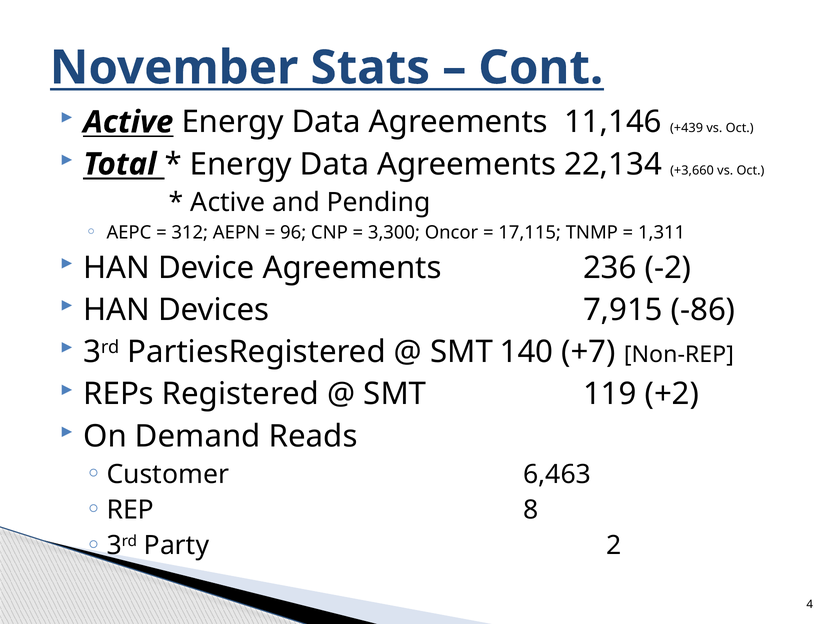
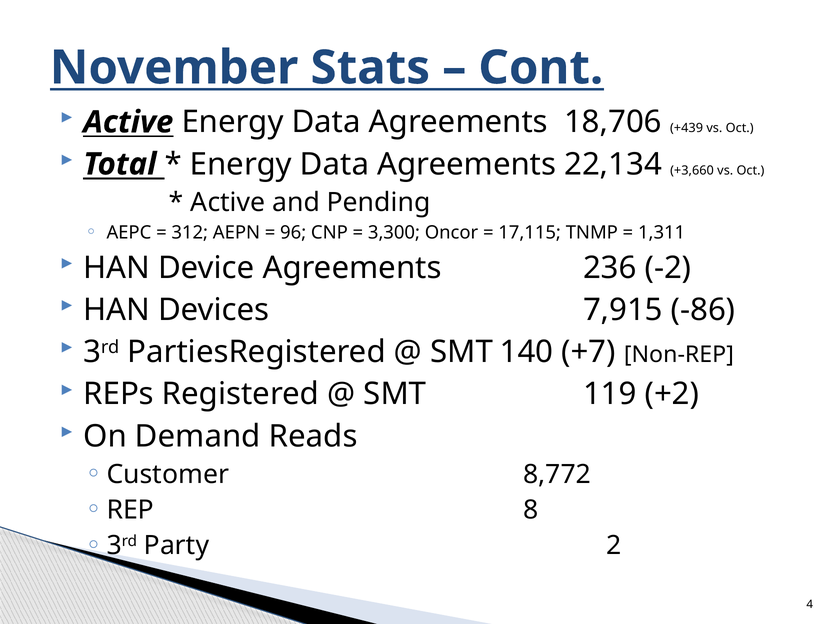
11,146: 11,146 -> 18,706 (613, 122)
6,463: 6,463 -> 8,772 (557, 475)
